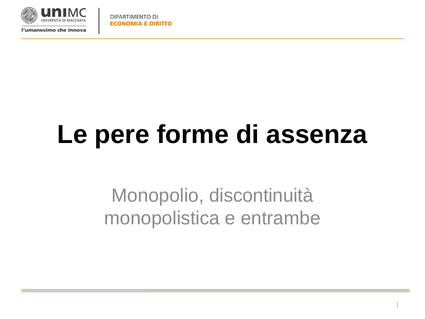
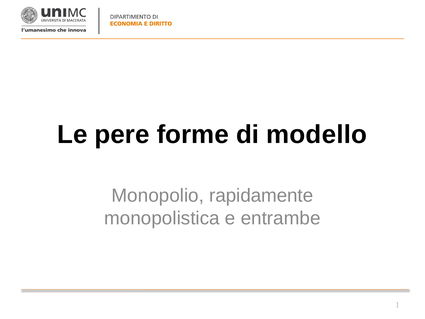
assenza: assenza -> modello (317, 135)
discontinuità: discontinuità -> rapidamente (261, 195)
